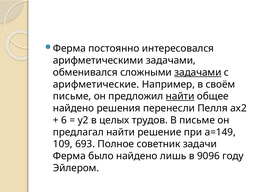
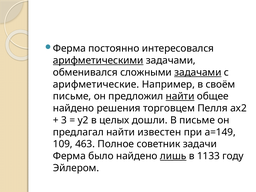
арифметическими underline: none -> present (98, 60)
перенесли: перенесли -> торговцем (169, 108)
6: 6 -> 3 (64, 120)
трудов: трудов -> дошли (150, 120)
решение: решение -> известен (159, 132)
693: 693 -> 463 (85, 144)
лишь underline: none -> present (173, 156)
9096: 9096 -> 1133 (208, 156)
